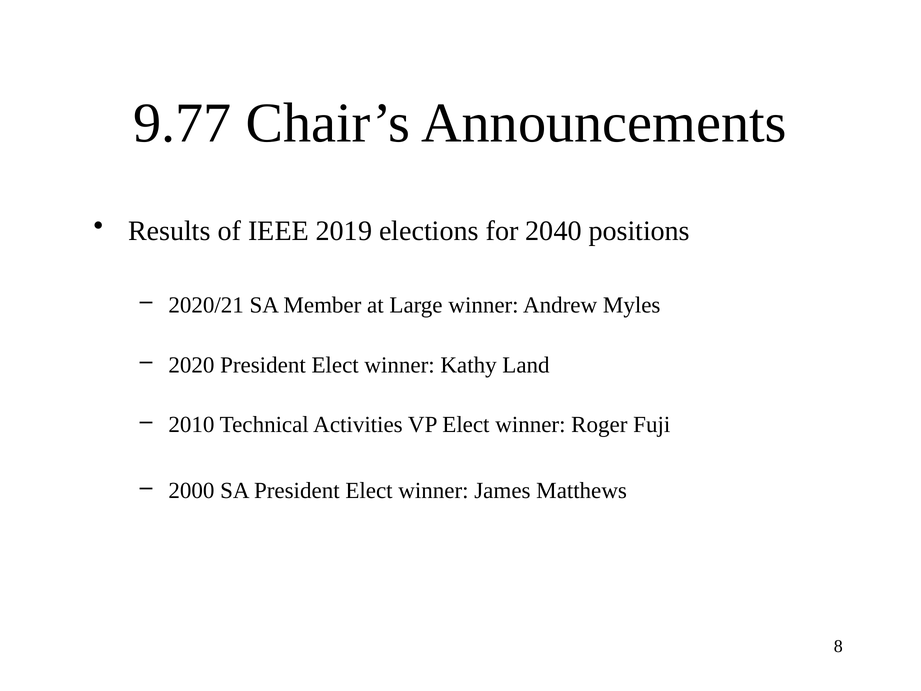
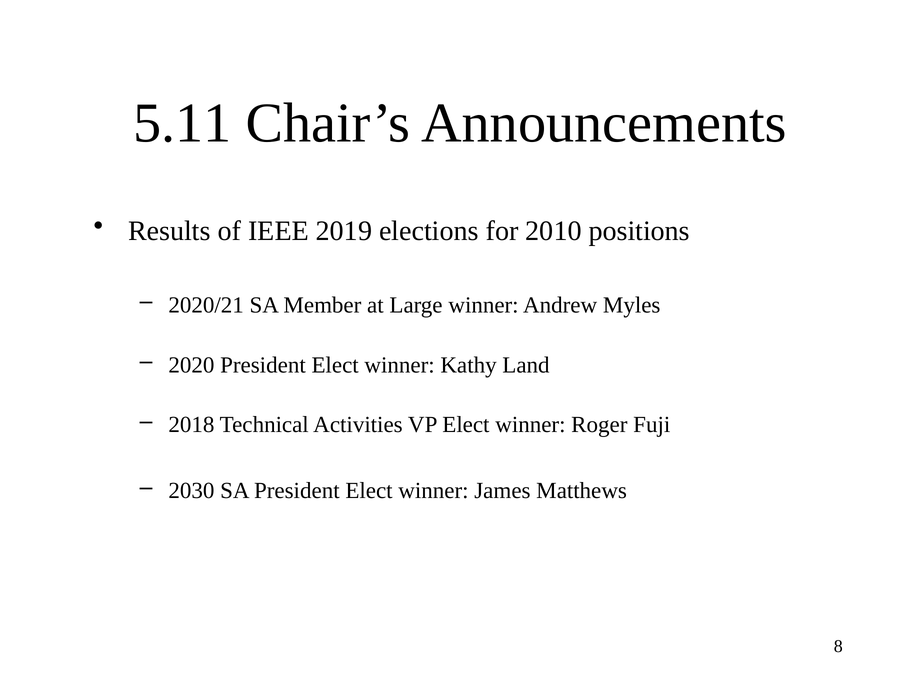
9.77: 9.77 -> 5.11 (182, 123)
2040: 2040 -> 2010 (554, 231)
2010: 2010 -> 2018 (191, 425)
2000: 2000 -> 2030 (191, 491)
